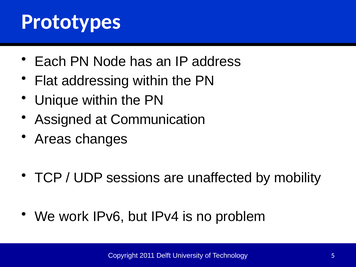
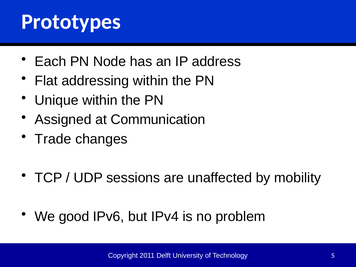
Areas: Areas -> Trade (53, 139)
work: work -> good (74, 217)
